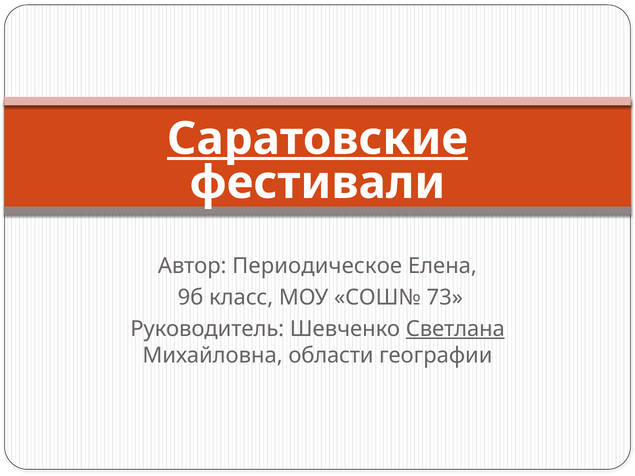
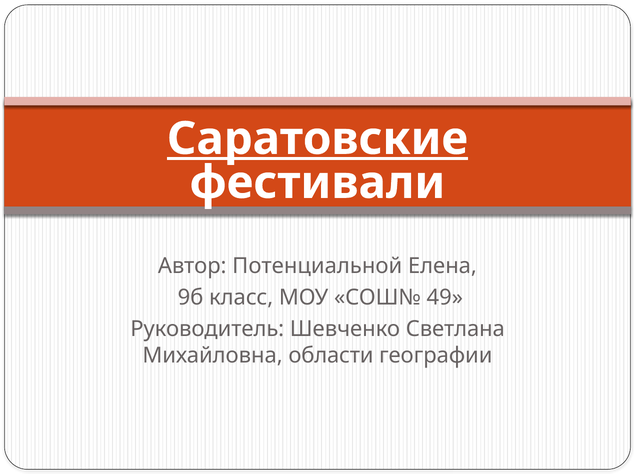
Периодическое: Периодическое -> Потенциальной (317, 266)
73: 73 -> 49 (445, 298)
Светлана underline: present -> none (455, 329)
